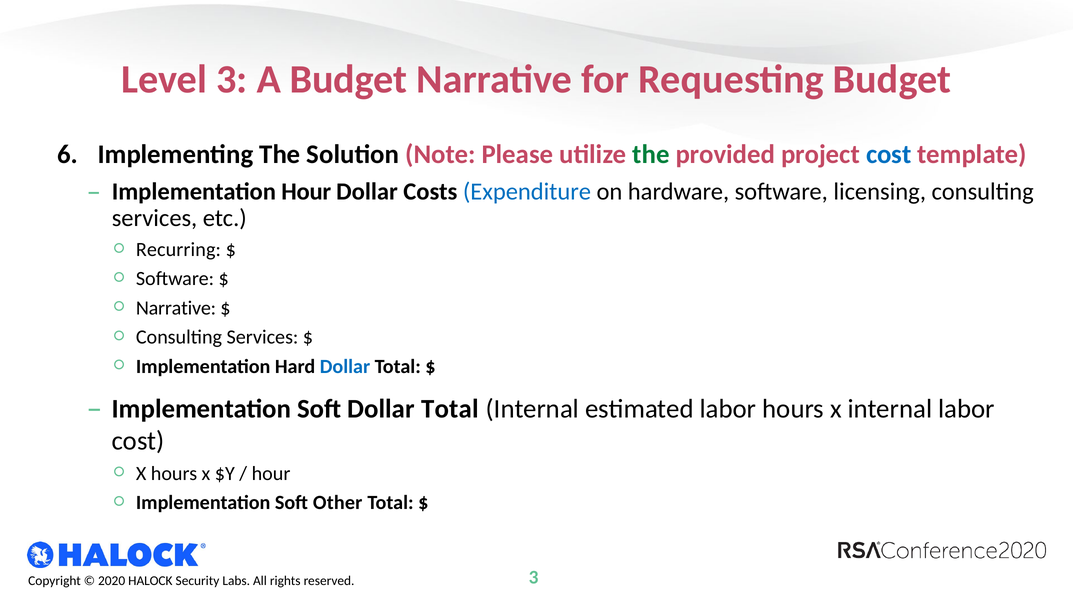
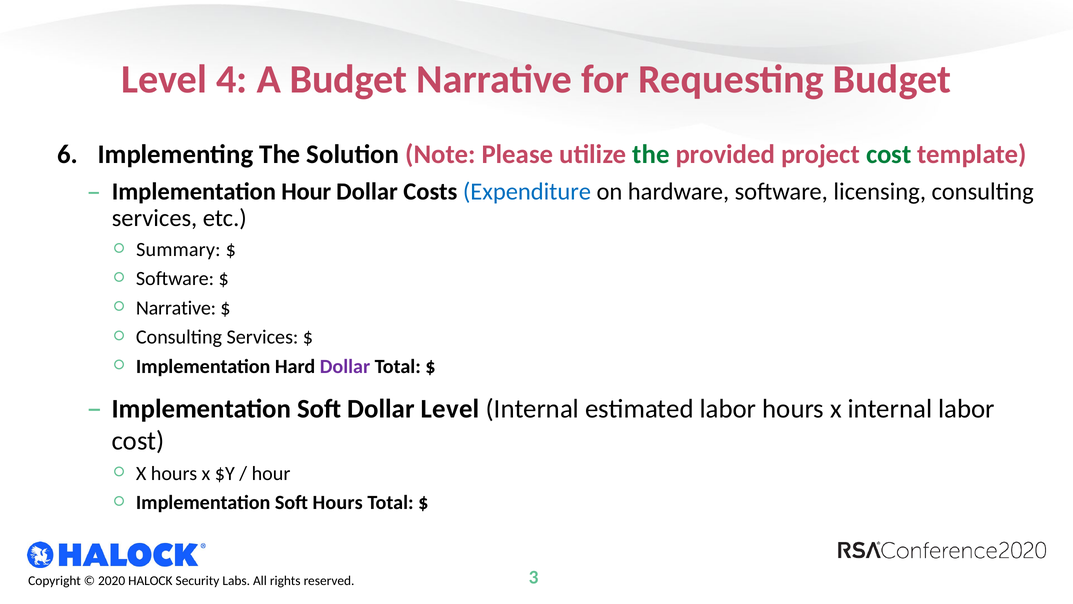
Level 3: 3 -> 4 (232, 79)
cost colour: blue -> green (889, 154)
Recurring: Recurring -> Summary (178, 249)
Dollar colour: blue -> purple (345, 366)
Soft Dollar Total: Total -> Level (450, 409)
Soft Other: Other -> Hours (338, 502)
